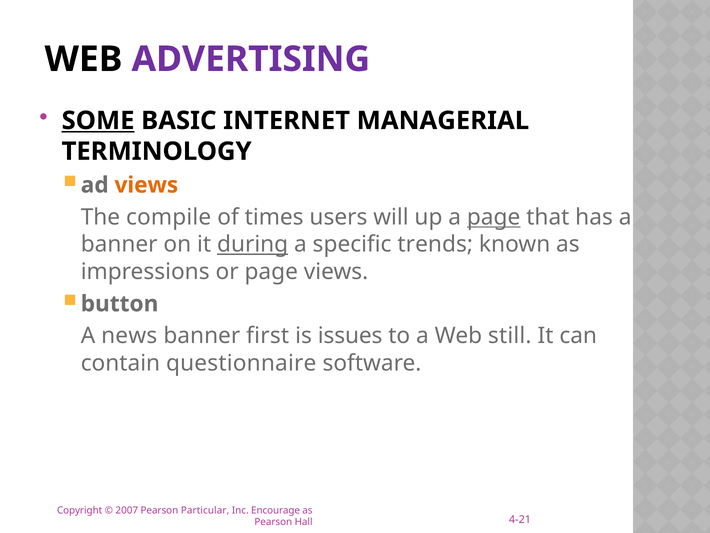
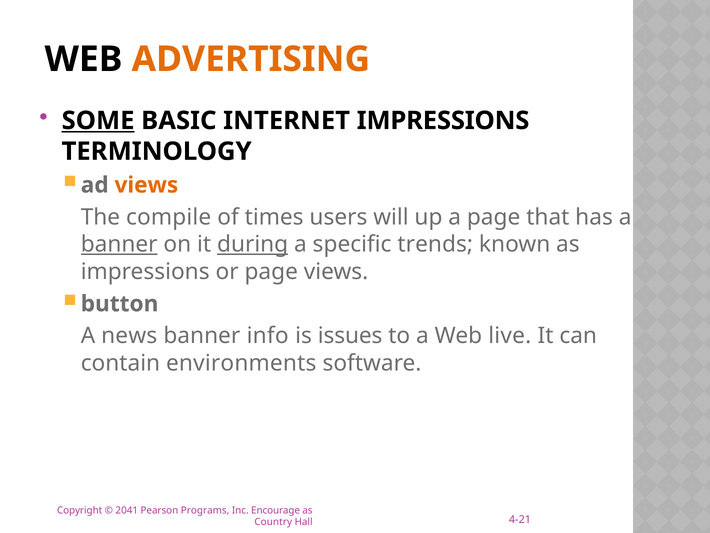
ADVERTISING colour: purple -> orange (251, 59)
INTERNET MANAGERIAL: MANAGERIAL -> IMPRESSIONS (443, 121)
page underline: present -> none (494, 217)
banner underline: none -> present (119, 244)
first: first -> info (268, 336)
still: still -> live (510, 336)
questionnaire: questionnaire -> environments (241, 363)
2007: 2007 -> 2041 (127, 510)
Particular: Particular -> Programs (205, 510)
Pearson: Pearson -> Country (273, 522)
